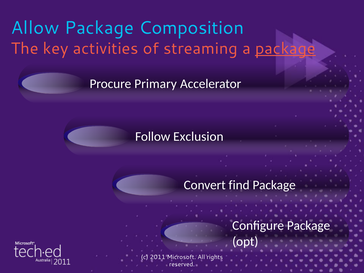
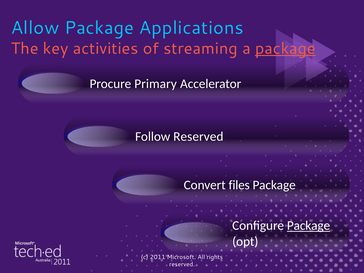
Composition: Composition -> Applications (191, 28)
Follow Exclusion: Exclusion -> Reserved (198, 136)
find: find -> files (239, 185)
Package underline: none -> present (309, 226)
